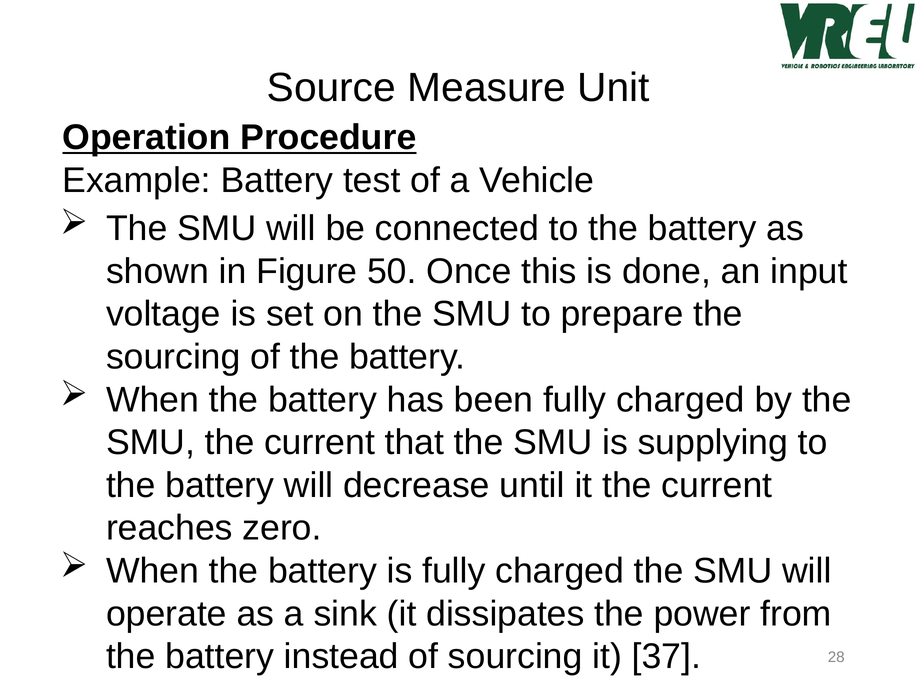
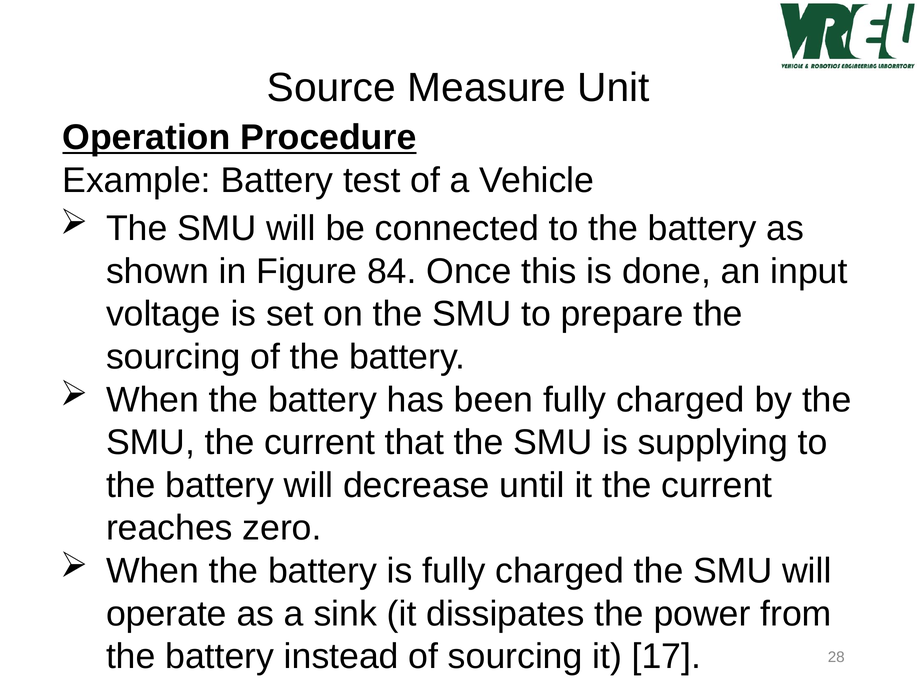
50: 50 -> 84 (392, 271)
37: 37 -> 17 (666, 656)
